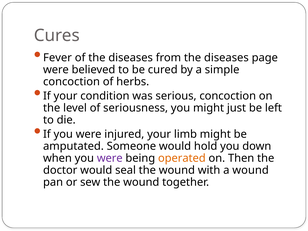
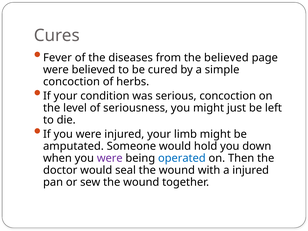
from the diseases: diseases -> believed (226, 58)
operated colour: orange -> blue (182, 158)
a wound: wound -> injured (251, 170)
